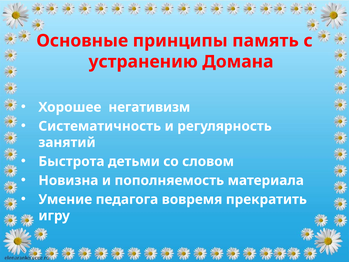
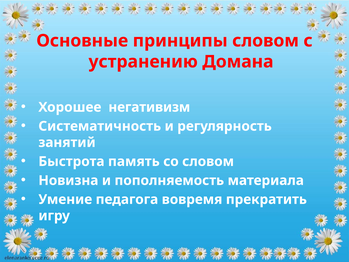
принципы память: память -> словом (266, 41)
детьми: детьми -> память (134, 161)
